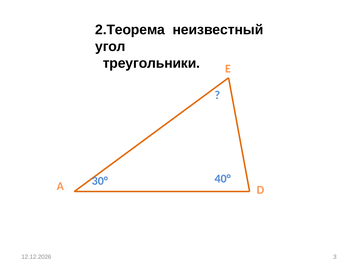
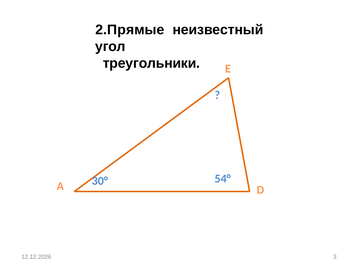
2.Теорема: 2.Теорема -> 2.Прямые (130, 30)
40°: 40° -> 54° (223, 178)
